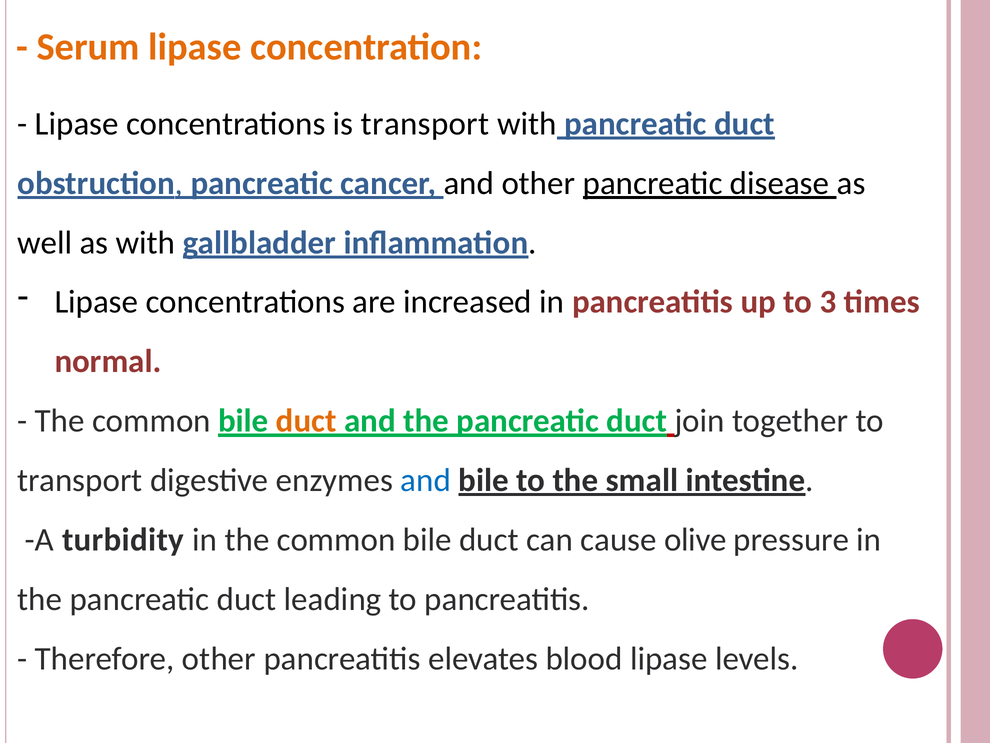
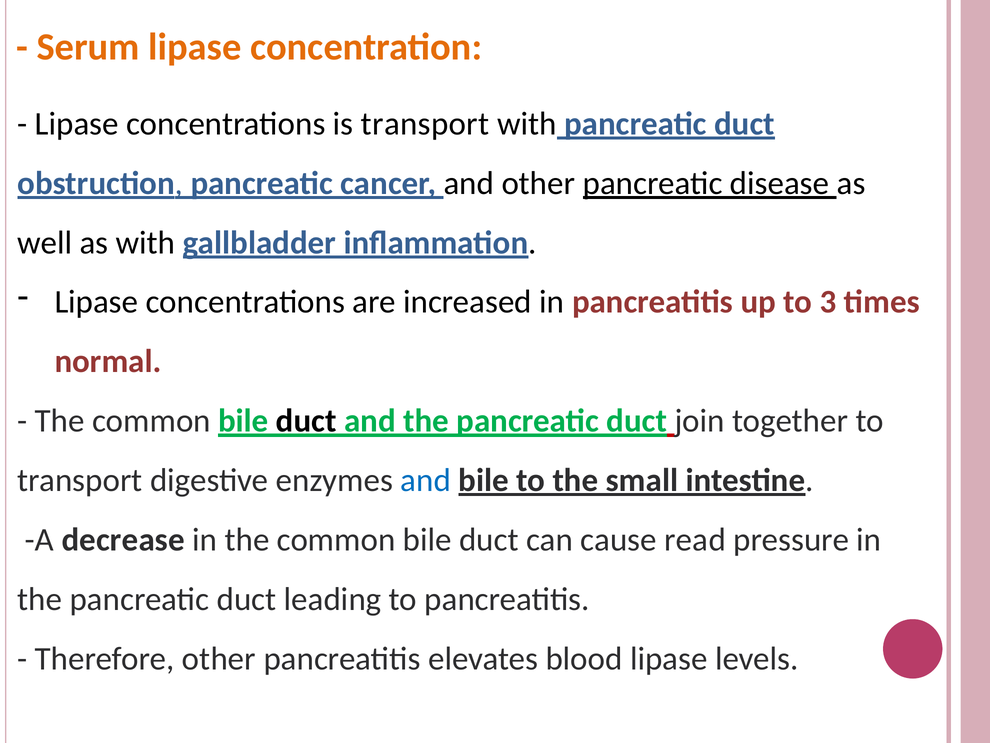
duct colour: orange -> black (306, 421)
turbidity: turbidity -> decrease (123, 539)
olive: olive -> read (695, 539)
